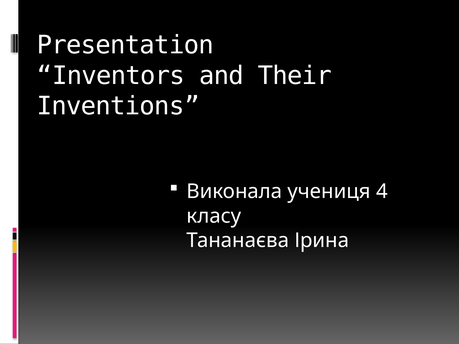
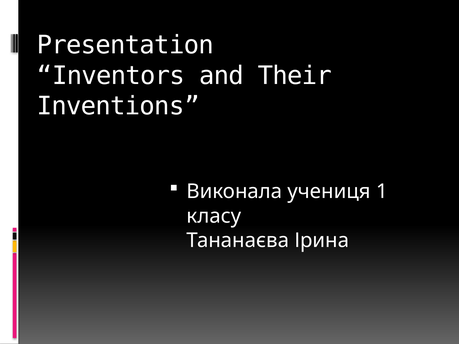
4: 4 -> 1 (382, 192)
